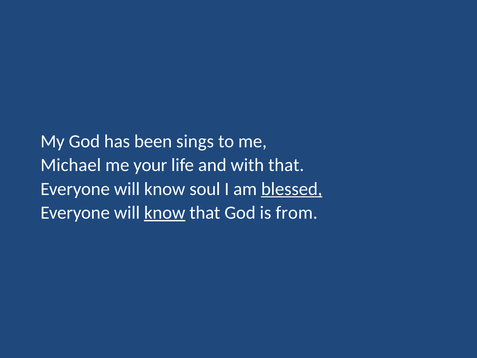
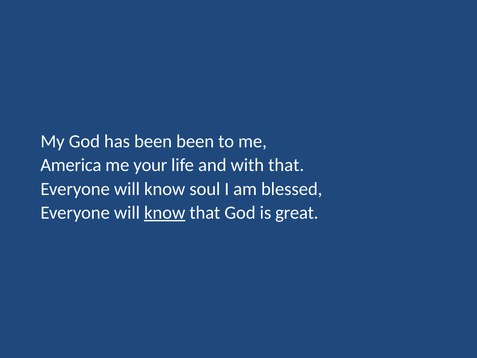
been sings: sings -> been (195, 141)
Michael: Michael -> America (71, 165)
blessed underline: present -> none (292, 189)
from: from -> great (297, 213)
